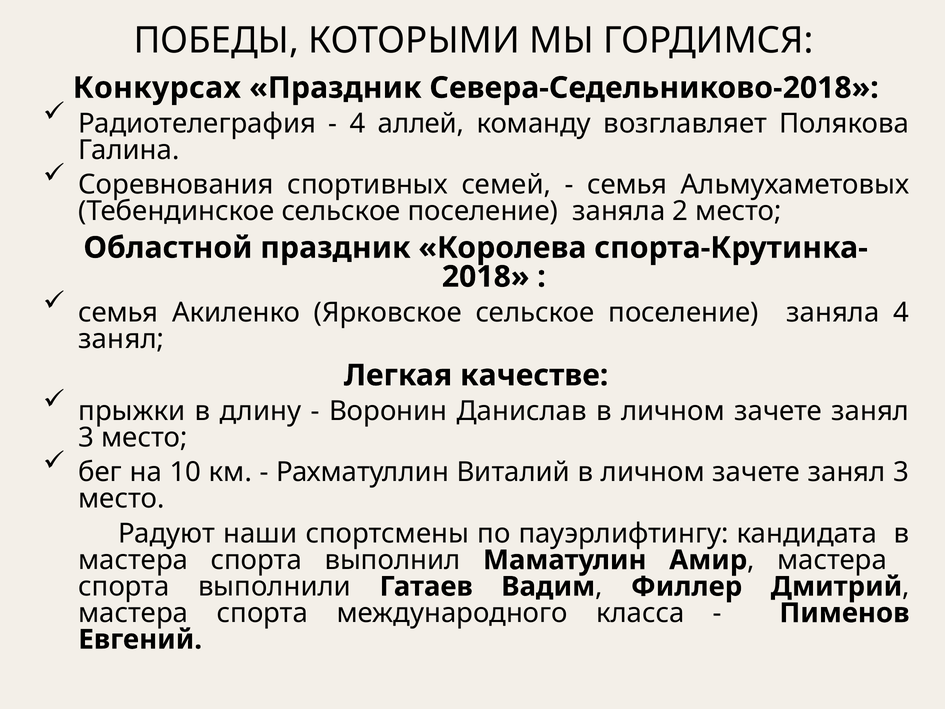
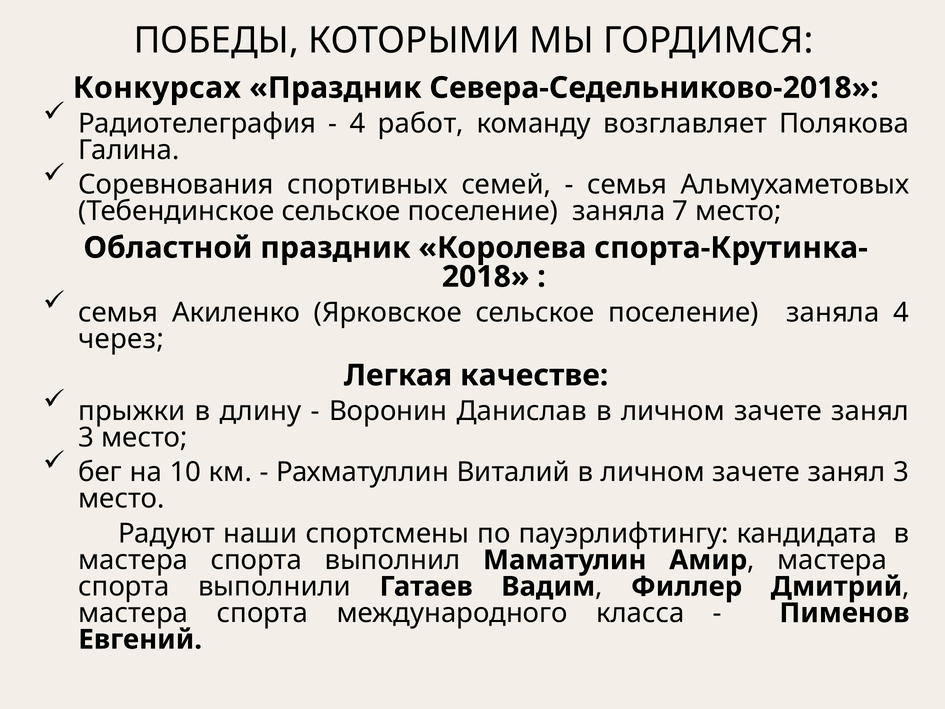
аллей: аллей -> работ (421, 124)
2: 2 -> 7 (680, 211)
занял: занял -> через (121, 339)
